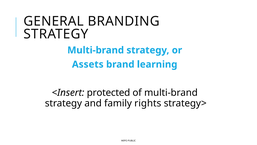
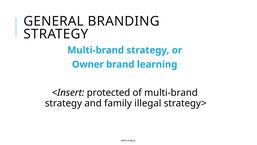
Assets: Assets -> Owner (88, 64)
rights: rights -> illegal (148, 103)
